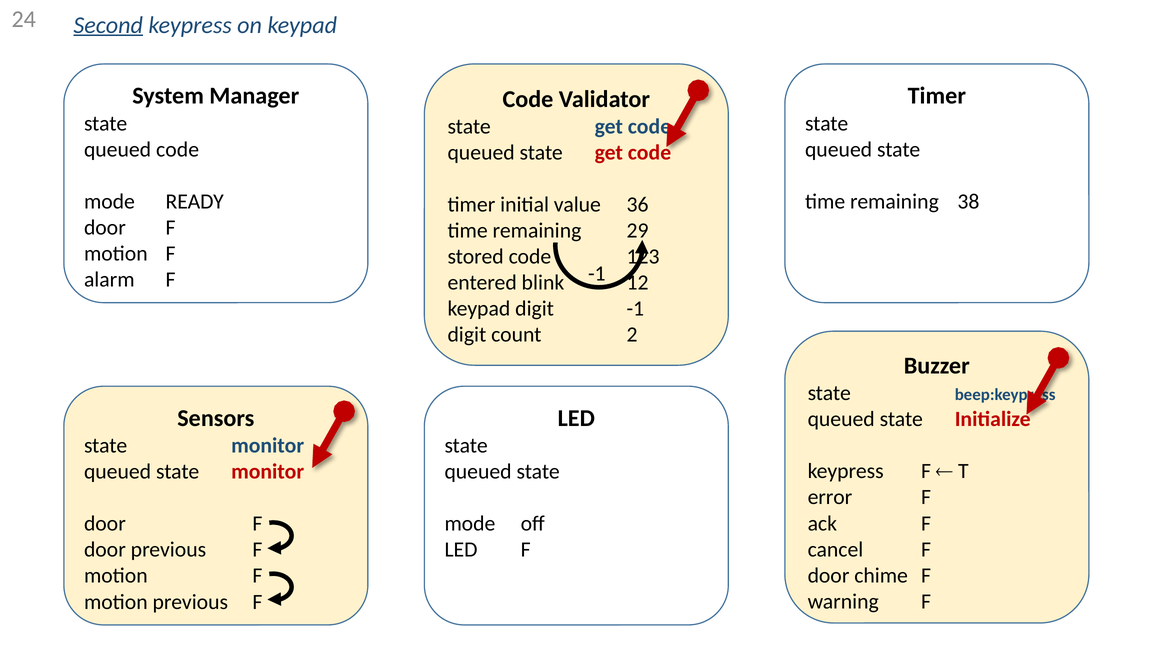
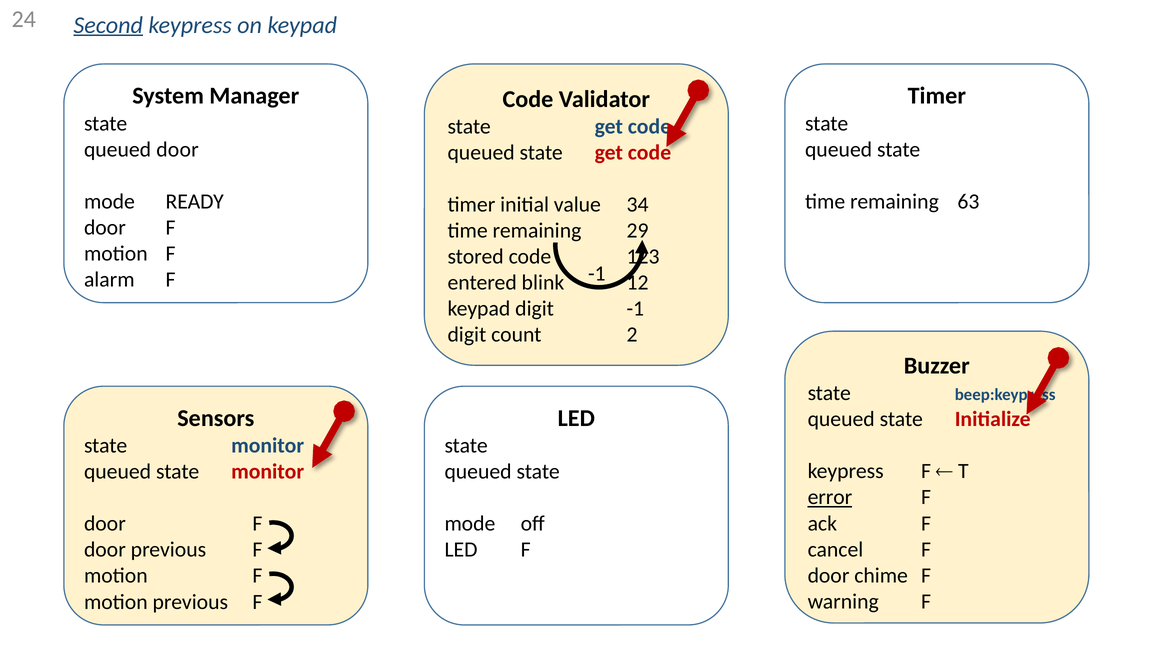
queued code: code -> door (178, 149)
38: 38 -> 63 (968, 202)
36: 36 -> 34 (638, 205)
error underline: none -> present (830, 498)
